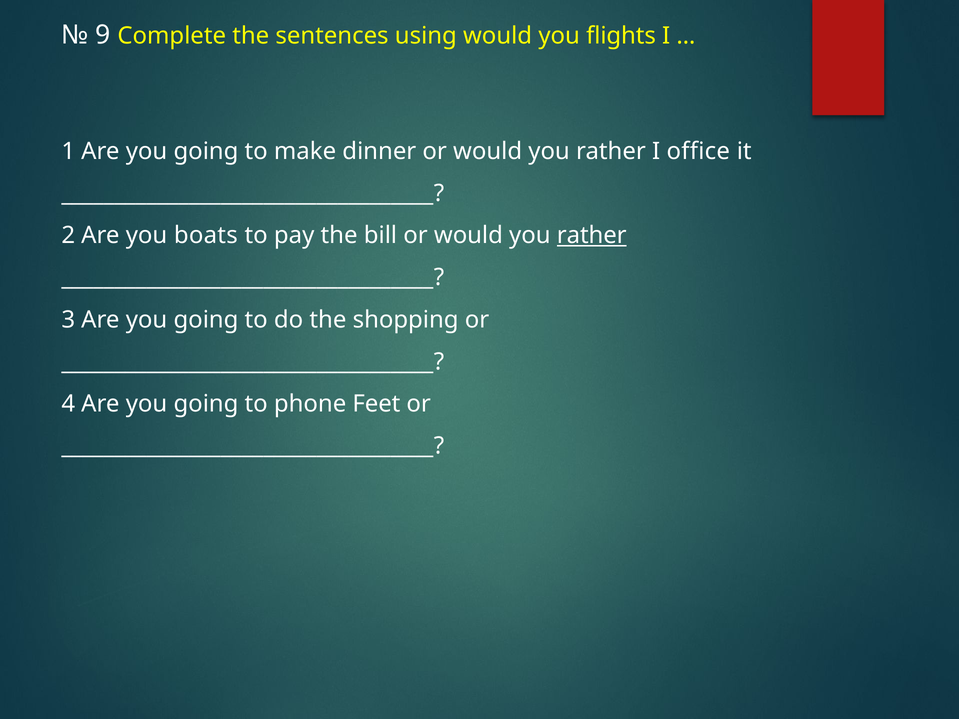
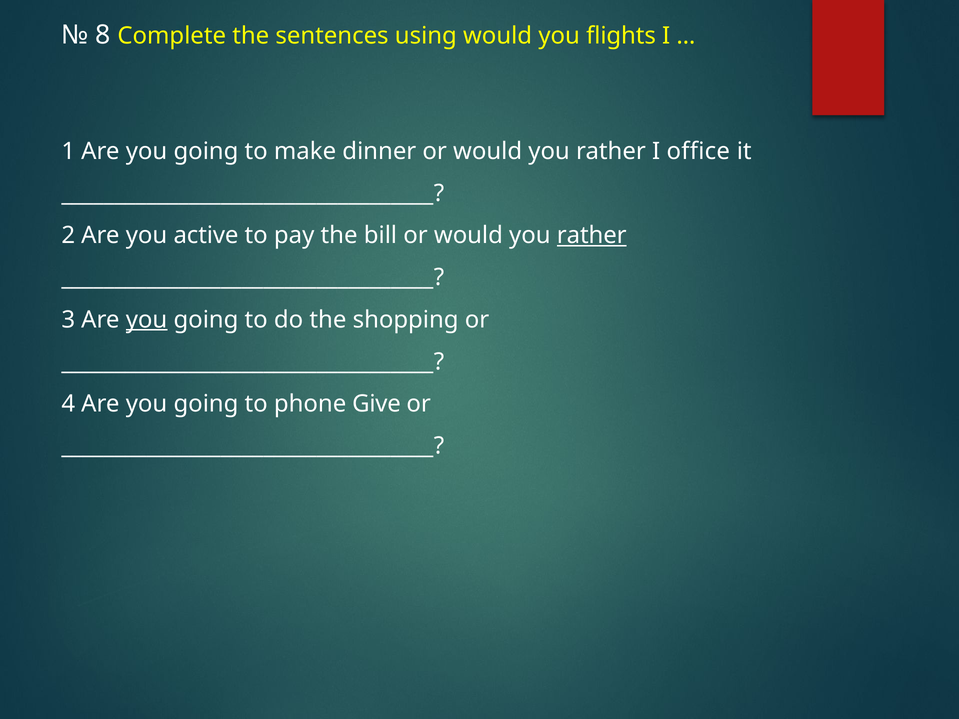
9: 9 -> 8 (103, 35)
boats: boats -> active (206, 236)
you underline: none -> present (147, 320)
Feet: Feet -> Give (376, 404)
